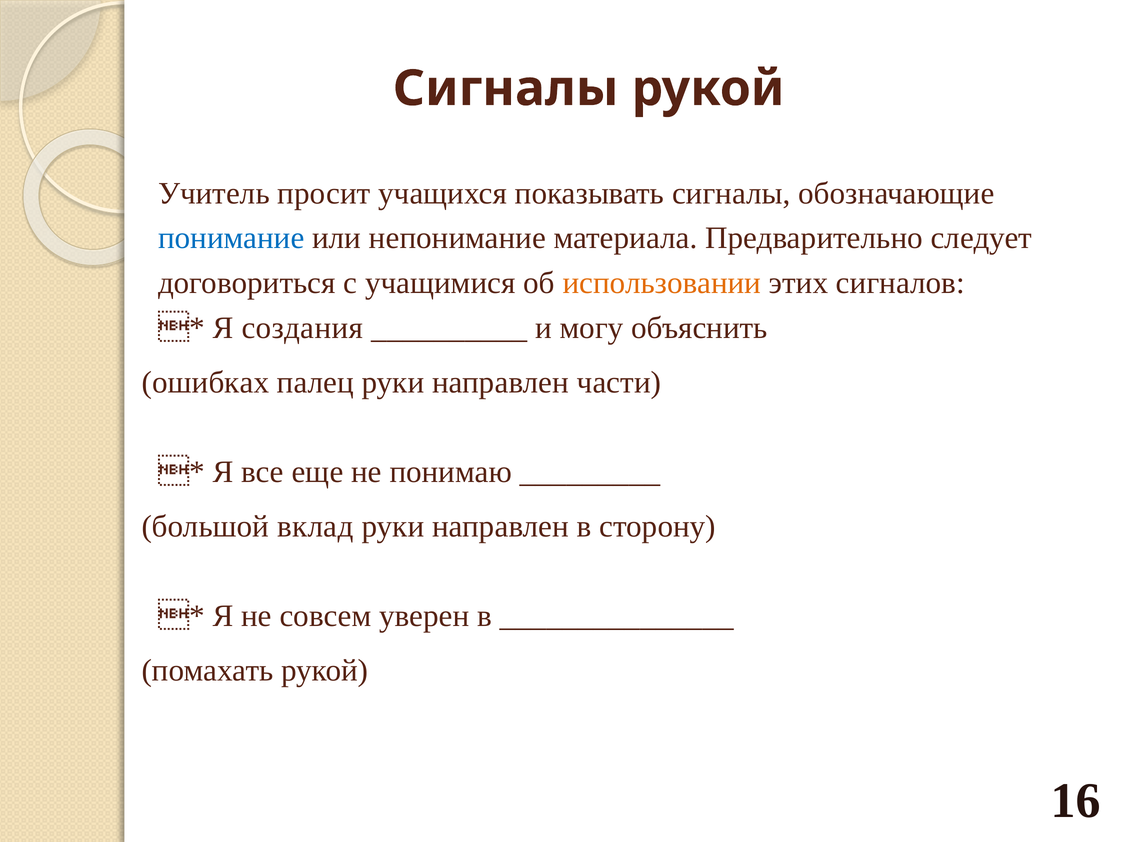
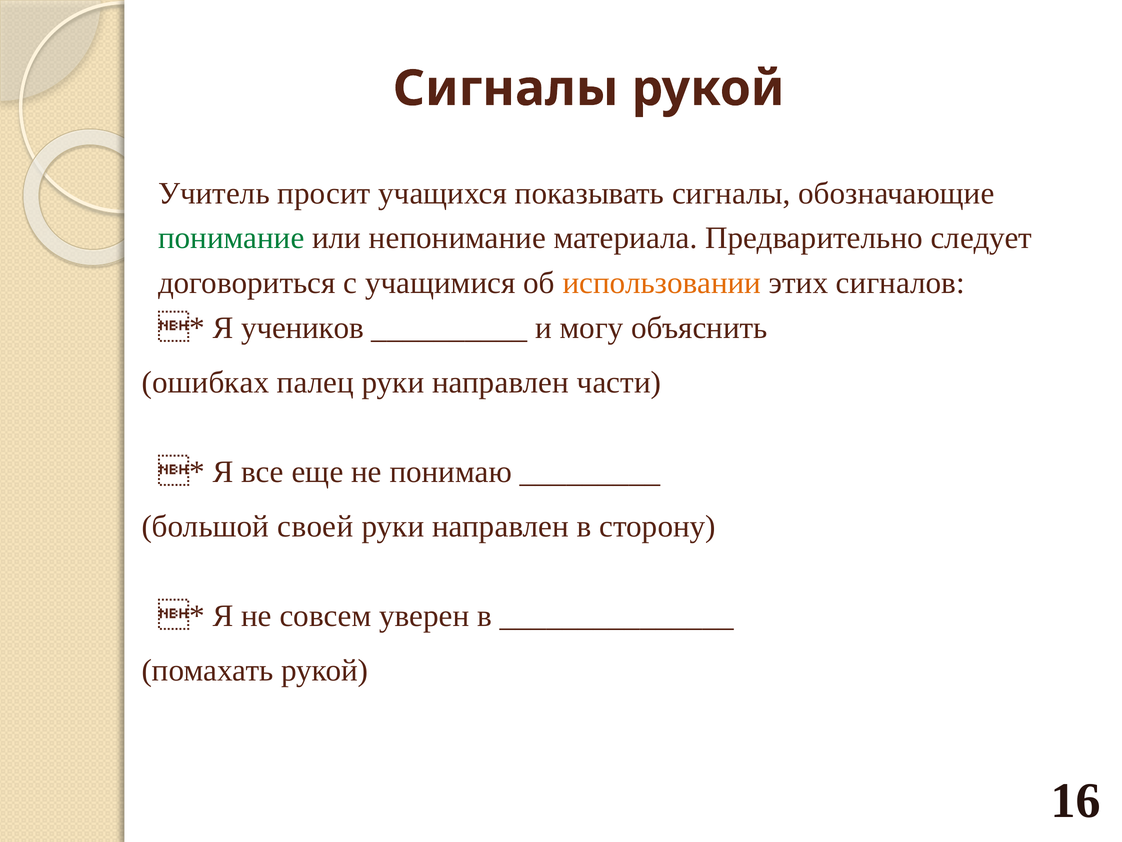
понимание colour: blue -> green (231, 238)
создания: создания -> учеников (302, 328)
вклад: вклад -> своей (315, 526)
